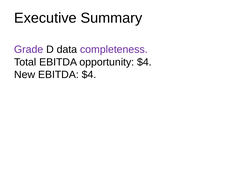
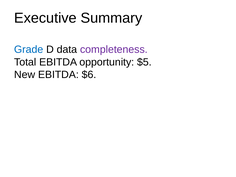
Grade colour: purple -> blue (29, 49)
opportunity $4: $4 -> $5 (144, 62)
EBITDA $4: $4 -> $6 (89, 75)
